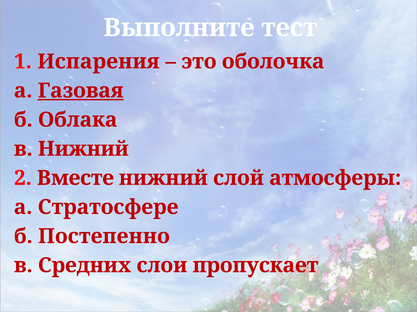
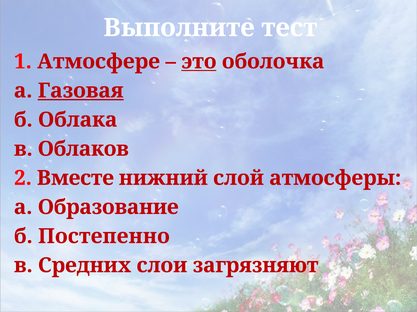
Испарения: Испарения -> Атмосфере (99, 62)
это underline: none -> present (199, 62)
в Нижний: Нижний -> Облаков (83, 149)
Стратосфере: Стратосфере -> Образование (108, 208)
пропускает: пропускает -> загрязняют (256, 266)
